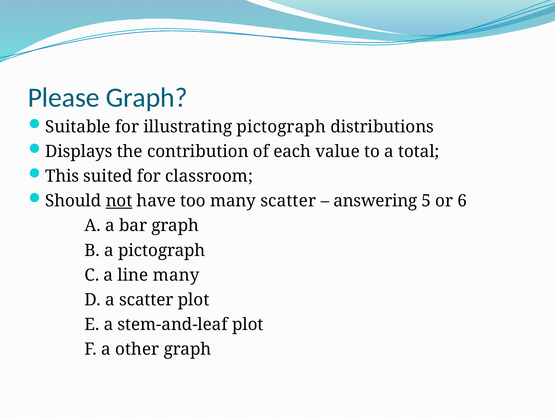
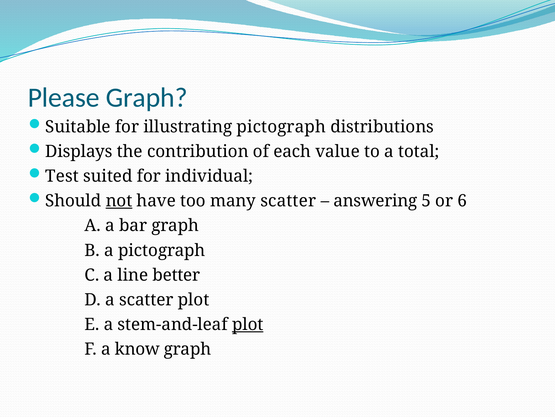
This: This -> Test (62, 176)
classroom: classroom -> individual (209, 176)
line many: many -> better (176, 275)
plot underline: none -> present (248, 324)
other: other -> know (137, 349)
